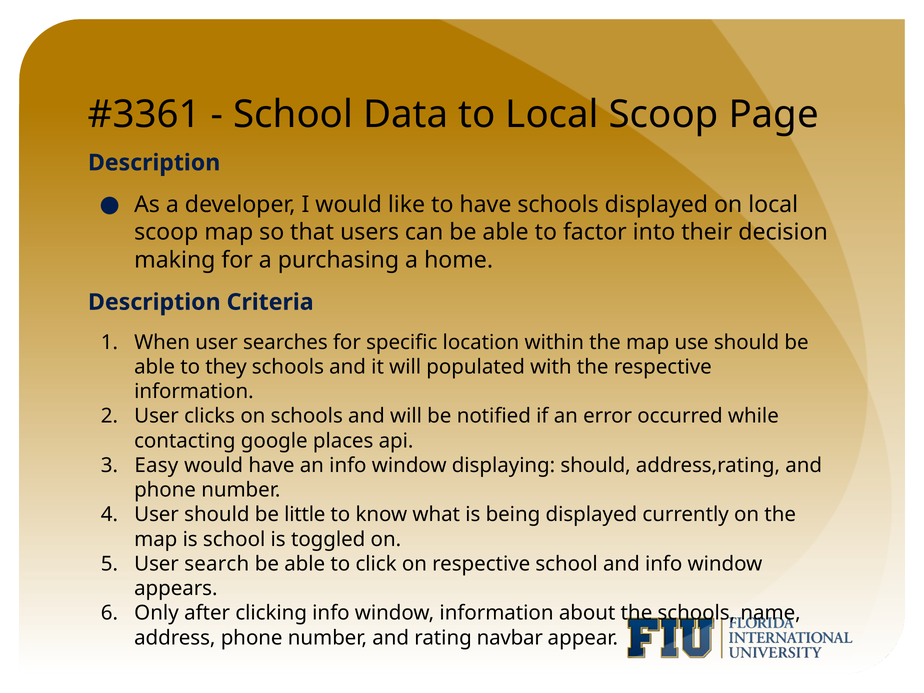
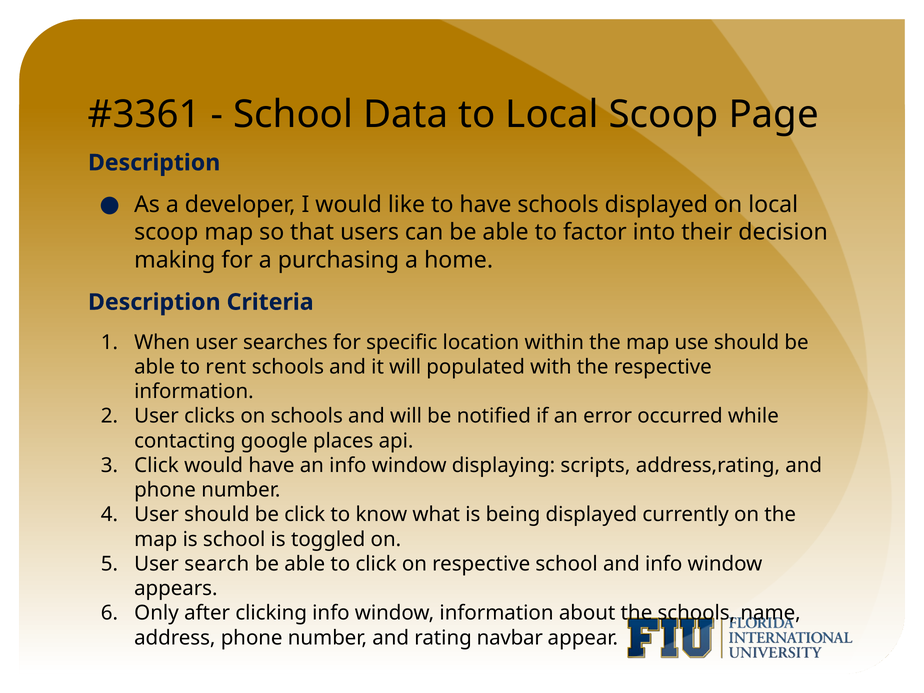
they: they -> rent (226, 367)
Easy: Easy -> Click (156, 465)
displaying should: should -> scripts (595, 465)
be little: little -> click (305, 515)
